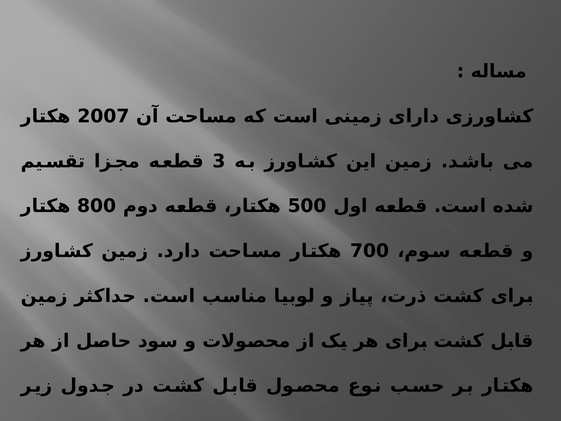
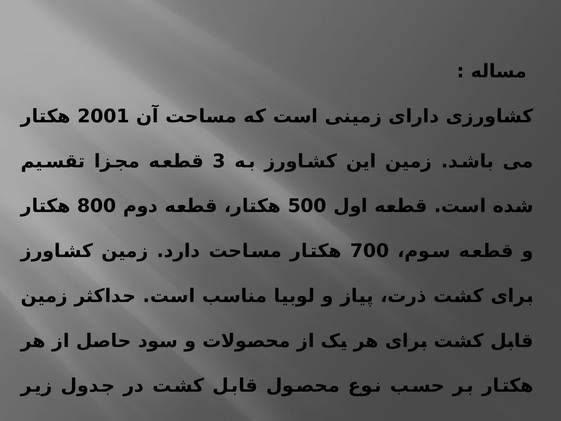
2007: 2007 -> 2001 (103, 116)
